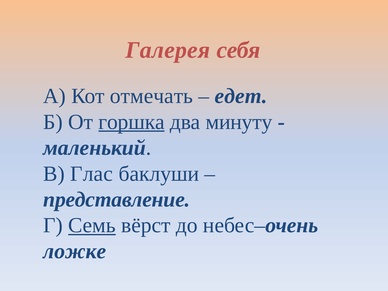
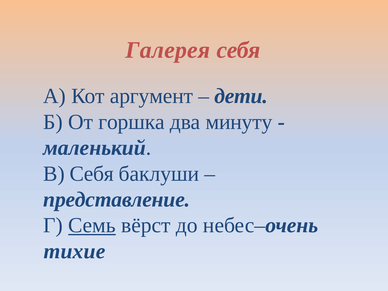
отмечать: отмечать -> аргумент (152, 96)
едет: едет -> дети (241, 96)
горшка underline: present -> none (132, 122)
В Глас: Глас -> Себя (92, 174)
ложке: ложке -> тихие (75, 251)
